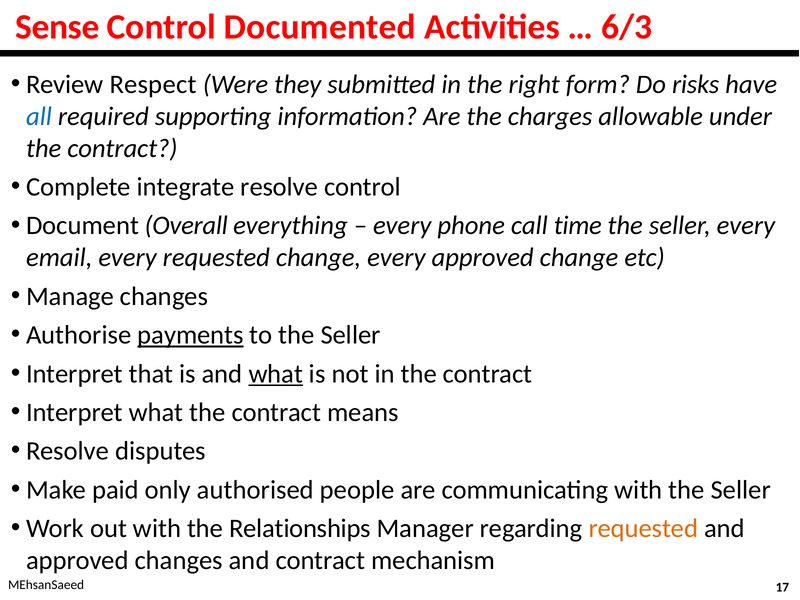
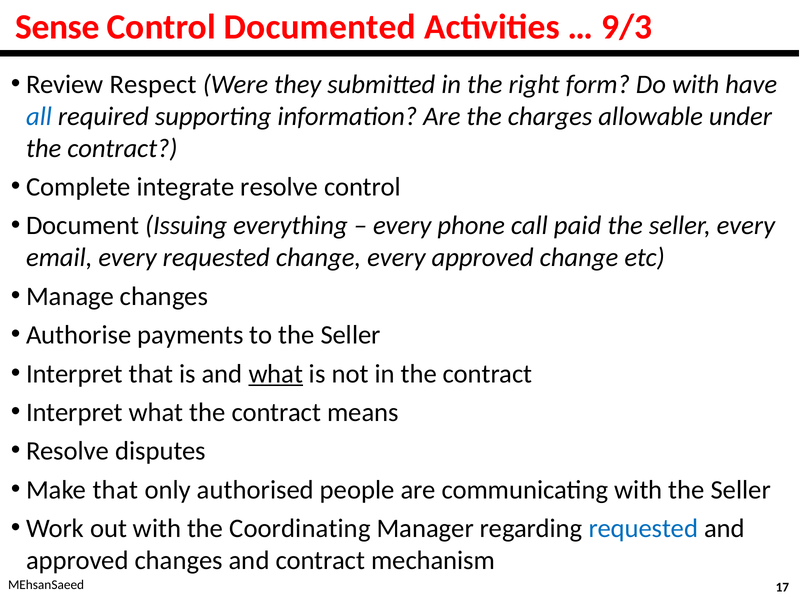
6/3: 6/3 -> 9/3 (627, 27)
Do risks: risks -> with (696, 84)
Overall: Overall -> Issuing (186, 226)
time: time -> paid (578, 226)
payments underline: present -> none (191, 335)
Make paid: paid -> that (115, 490)
Relationships: Relationships -> Coordinating (300, 528)
requested colour: orange -> blue (643, 528)
